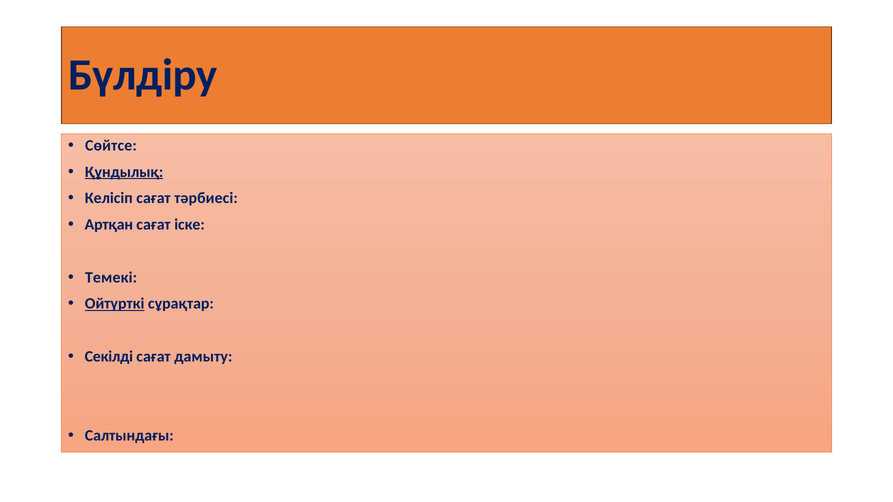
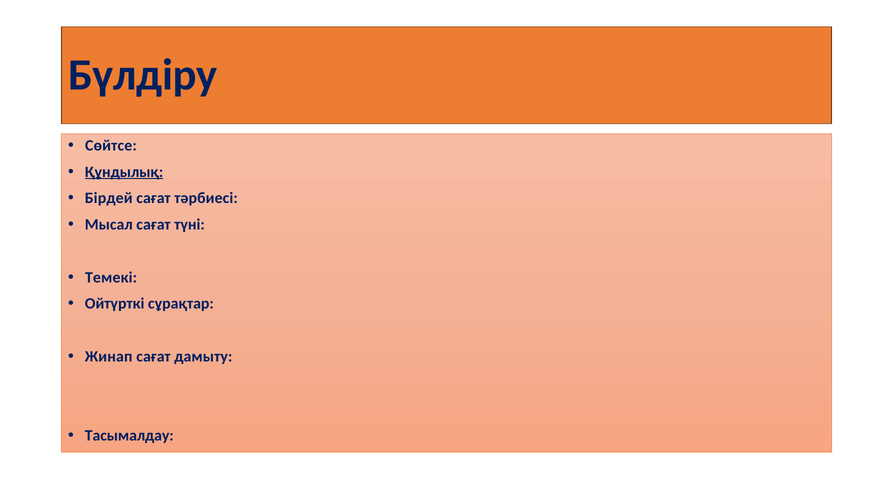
Келісіп: Келісіп -> Бірдей (109, 198)
Артқан: Артқан -> Мысал (109, 225)
іске: іске -> түні (190, 225)
Ойтүрткі underline: present -> none (115, 304)
Секілді: Секілді -> Жинап (109, 357)
Салтындағы: Салтындағы -> Тасымалдау (129, 436)
